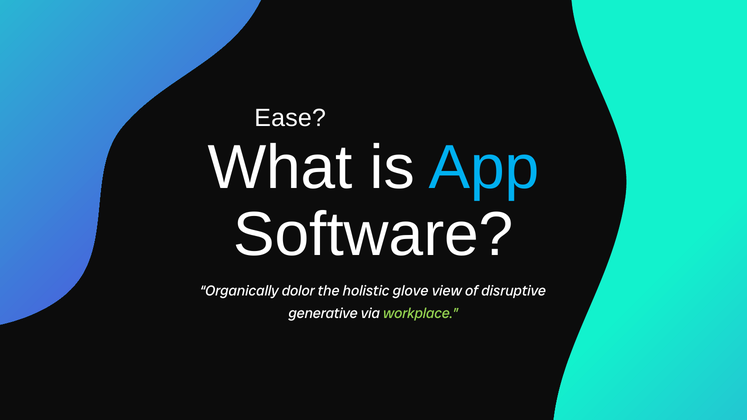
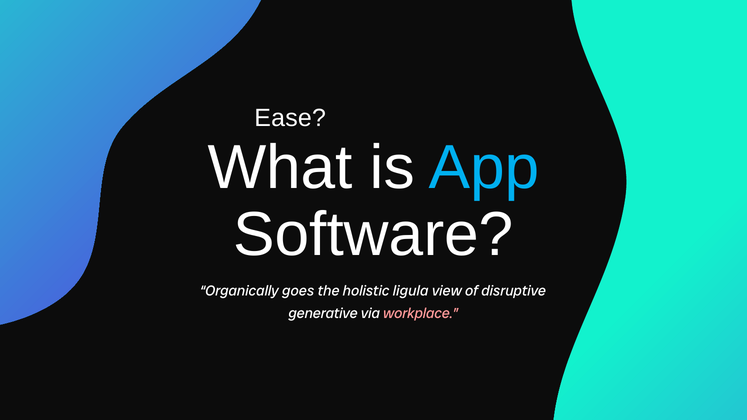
dolor: dolor -> goes (298, 291)
glove: glove -> ligula (411, 291)
workplace colour: light green -> pink (421, 314)
